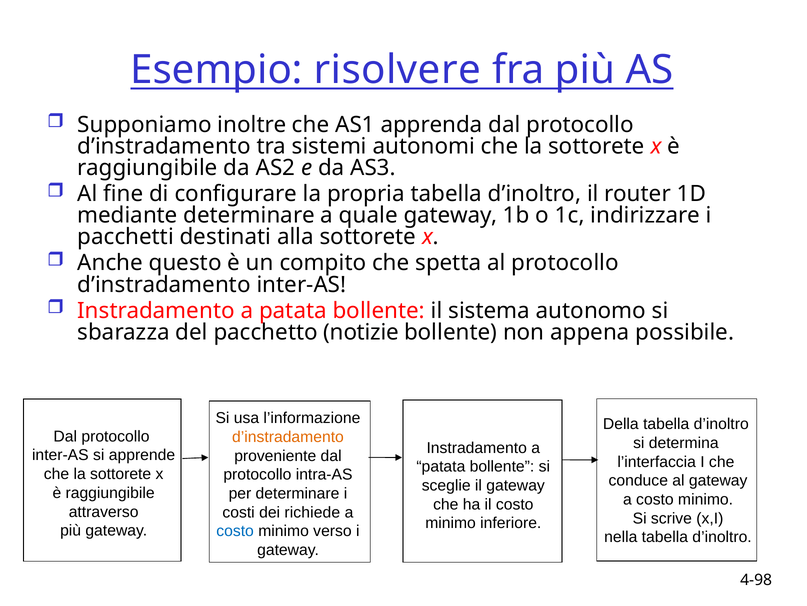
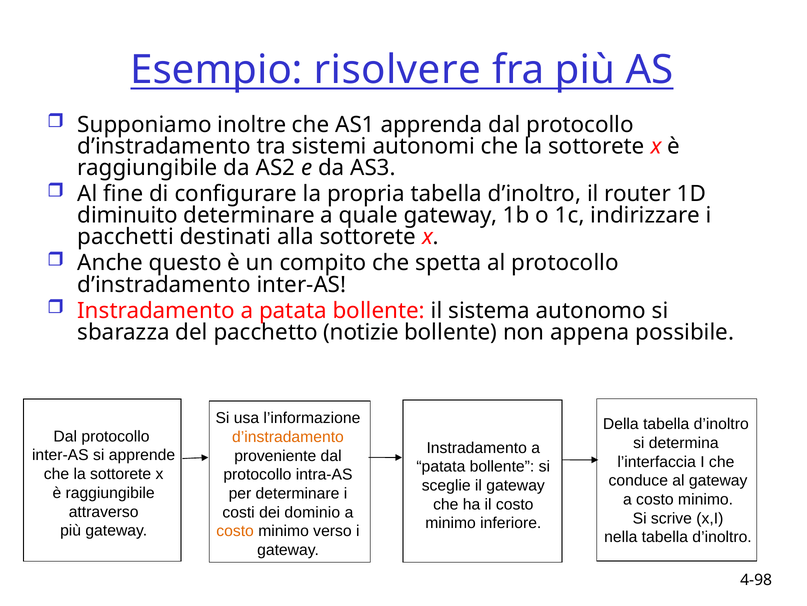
mediante: mediante -> diminuito (128, 215)
richiede: richiede -> dominio (312, 512)
costo colour: blue -> orange (235, 531)
